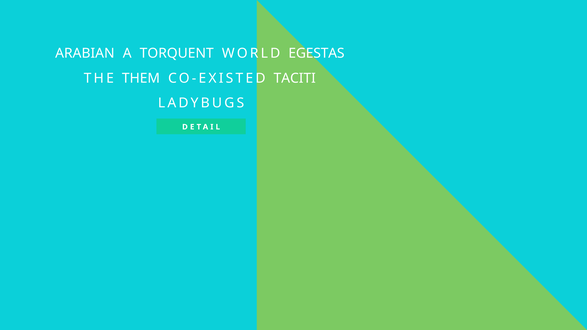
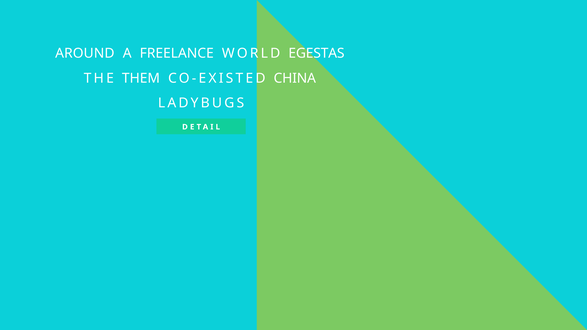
ARABIAN: ARABIAN -> AROUND (85, 53)
TORQUENT: TORQUENT -> FREELANCE (177, 53)
TACITI: TACITI -> CHINA (295, 78)
